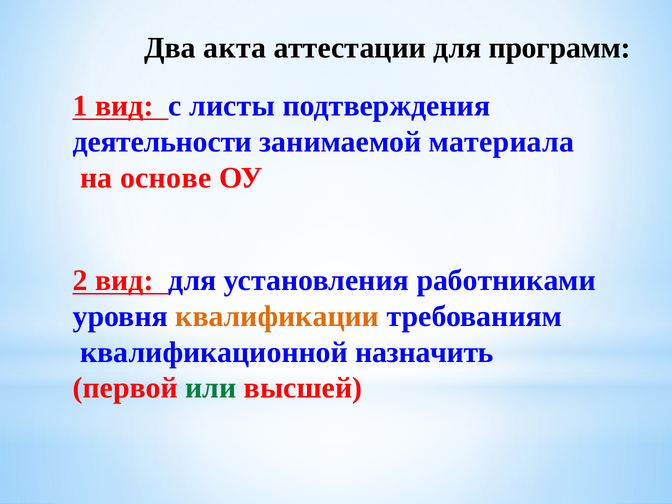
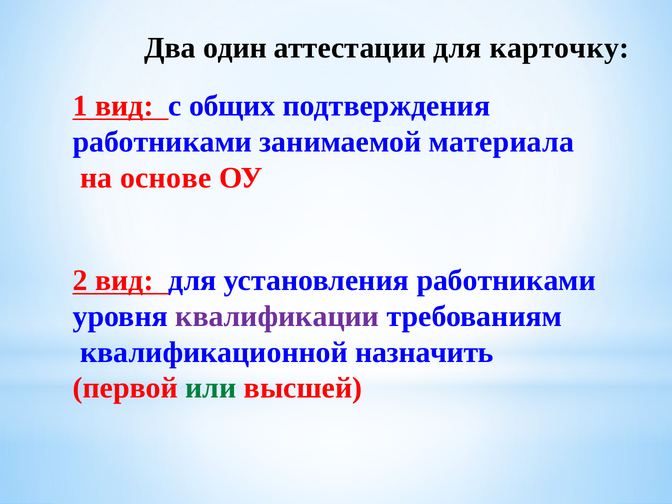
акта: акта -> один (235, 48)
программ: программ -> карточку (559, 48)
листы: листы -> общих (232, 106)
деятельности: деятельности -> работниками (162, 142)
квалификации colour: orange -> purple (277, 316)
